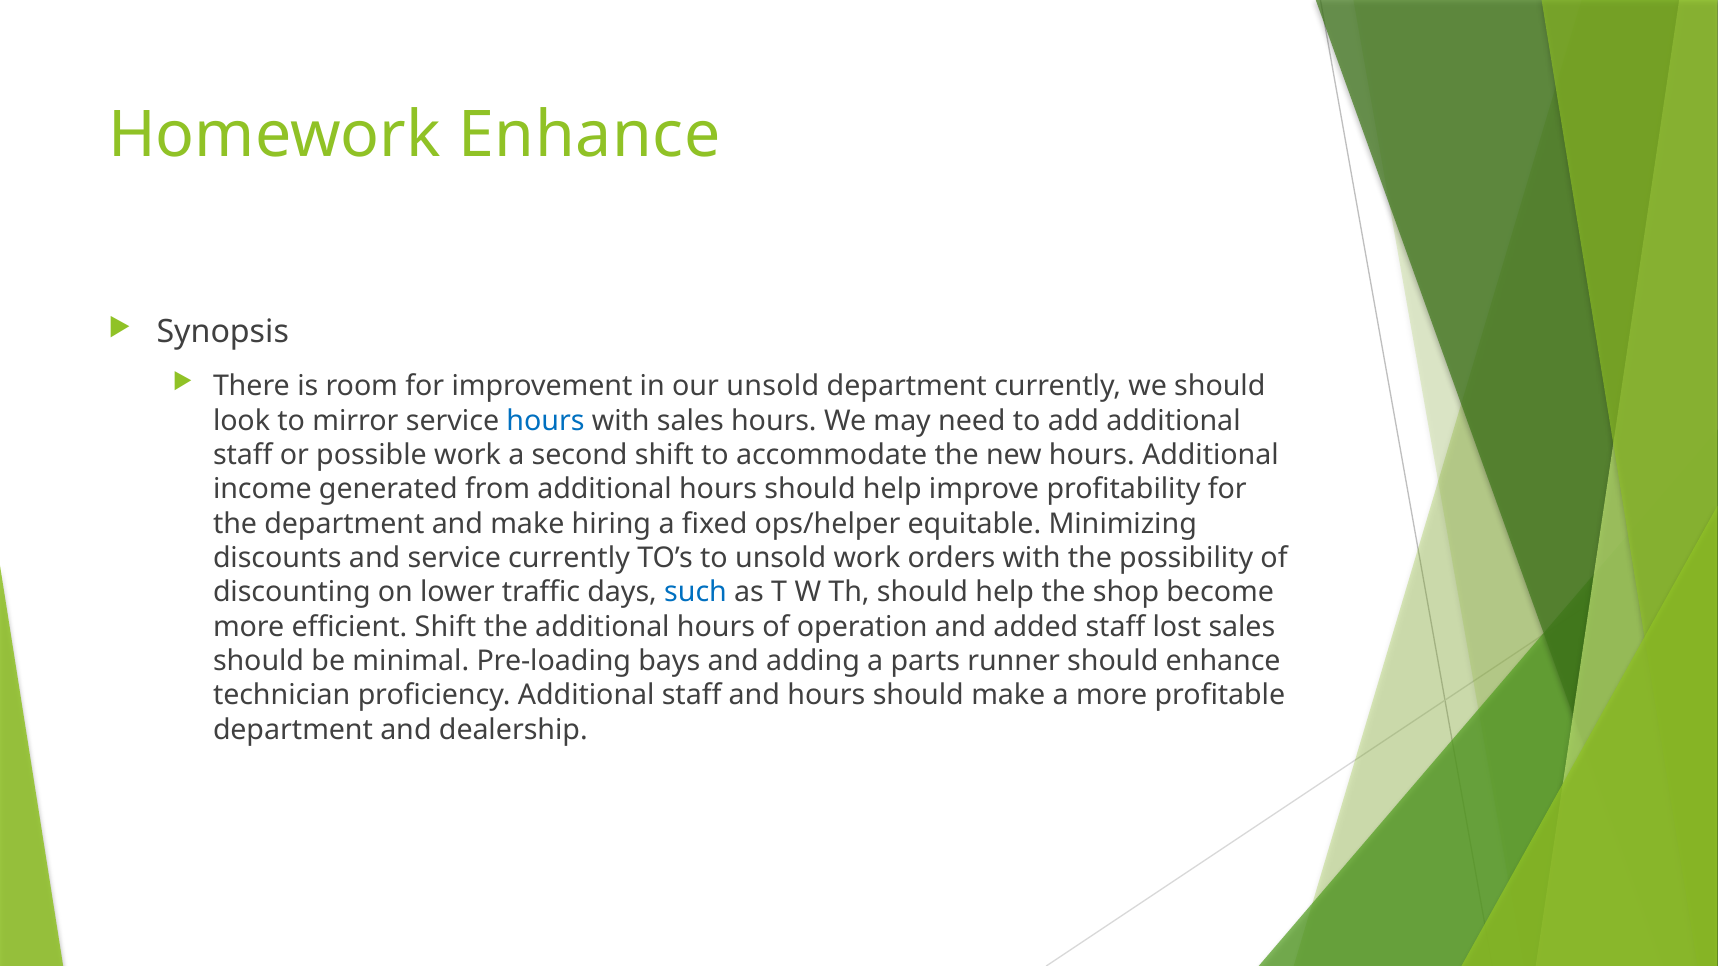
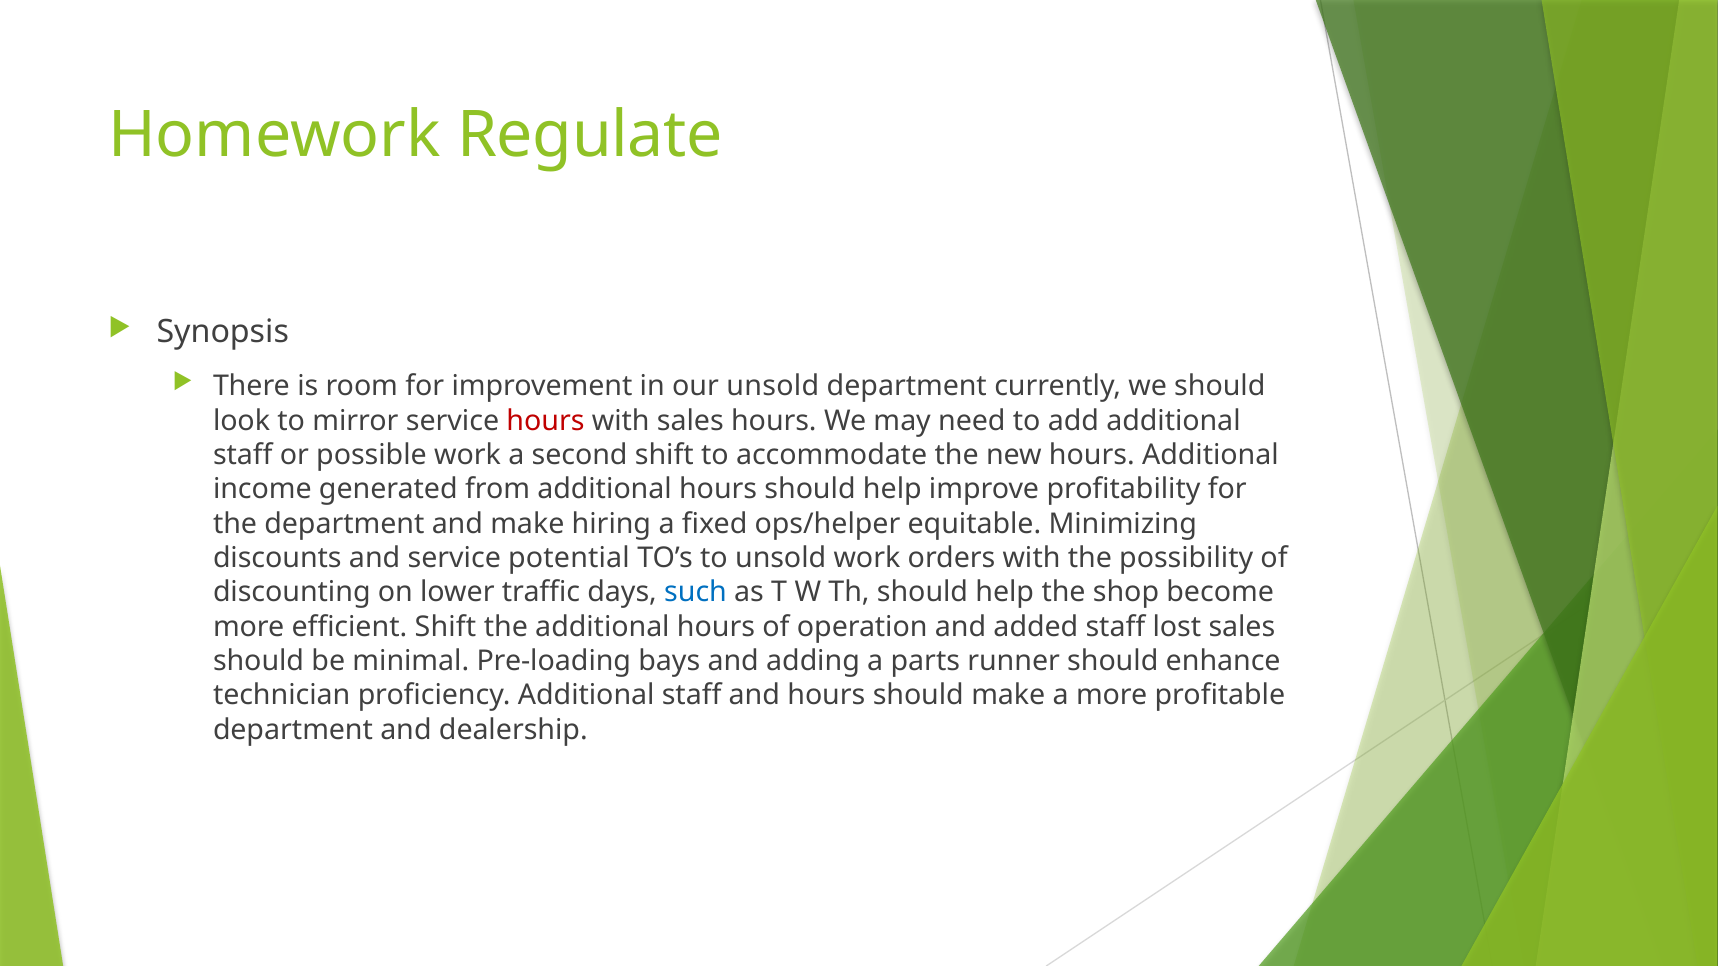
Homework Enhance: Enhance -> Regulate (590, 135)
hours colour: blue -> red (545, 421)
service currently: currently -> potential (569, 558)
